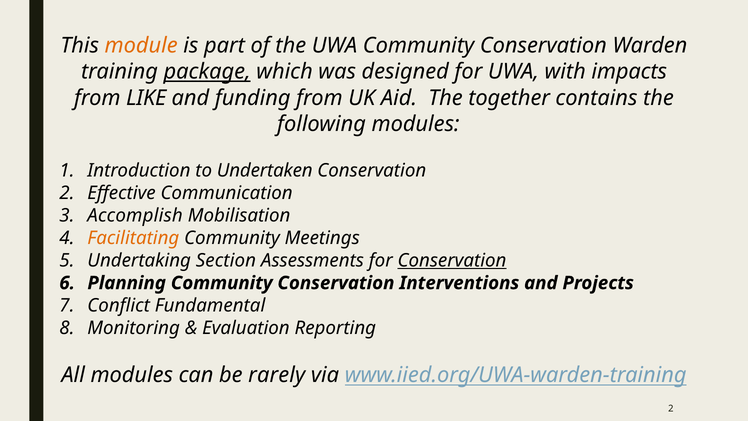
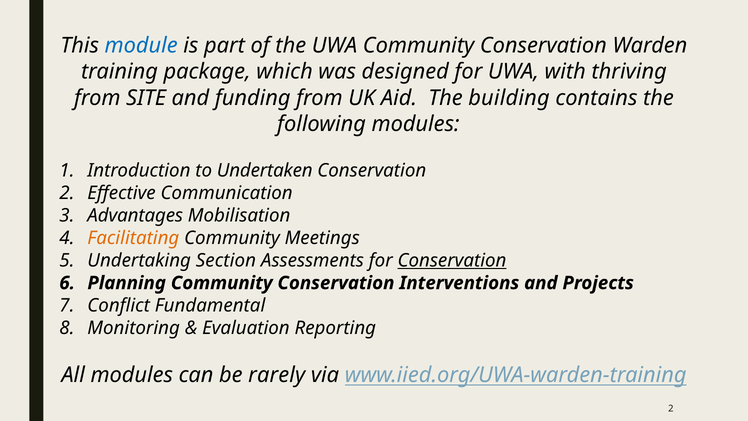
module colour: orange -> blue (141, 46)
package underline: present -> none (207, 72)
impacts: impacts -> thriving (629, 72)
LIKE: LIKE -> SITE (146, 98)
together: together -> building (509, 98)
Accomplish: Accomplish -> Advantages (135, 216)
